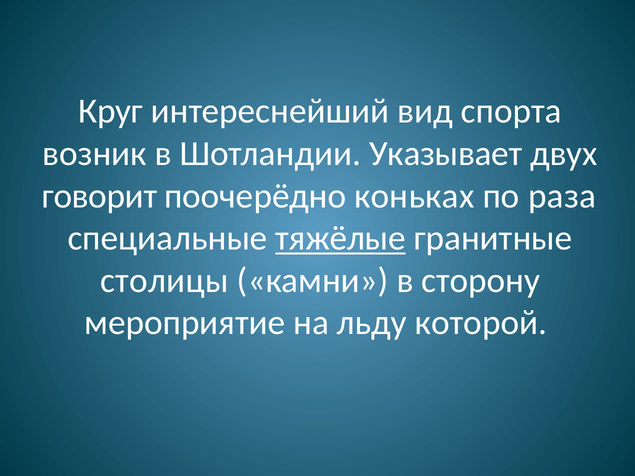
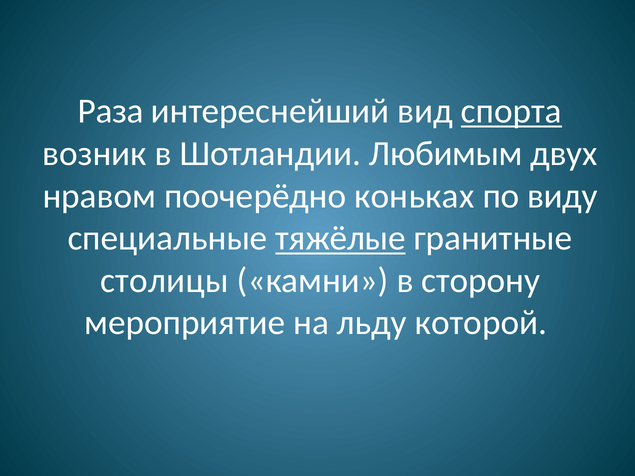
Круг: Круг -> Раза (111, 111)
спорта underline: none -> present (511, 111)
Указывает: Указывает -> Любимым (446, 154)
говорит: говорит -> нравом (99, 196)
раза: раза -> виду (563, 196)
